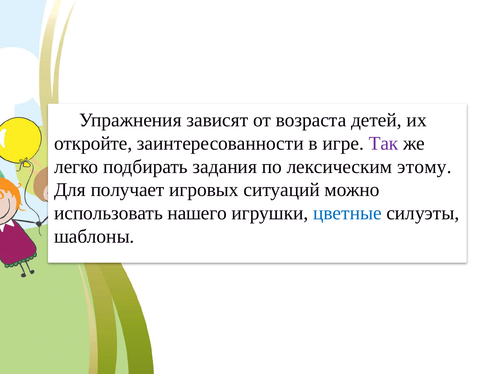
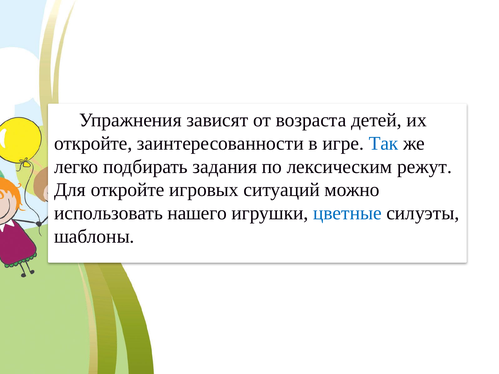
Так colour: purple -> blue (384, 143)
этому: этому -> режут (425, 167)
Для получает: получает -> откройте (128, 190)
